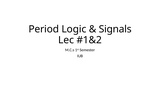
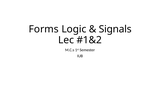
Period: Period -> Forms (44, 29)
